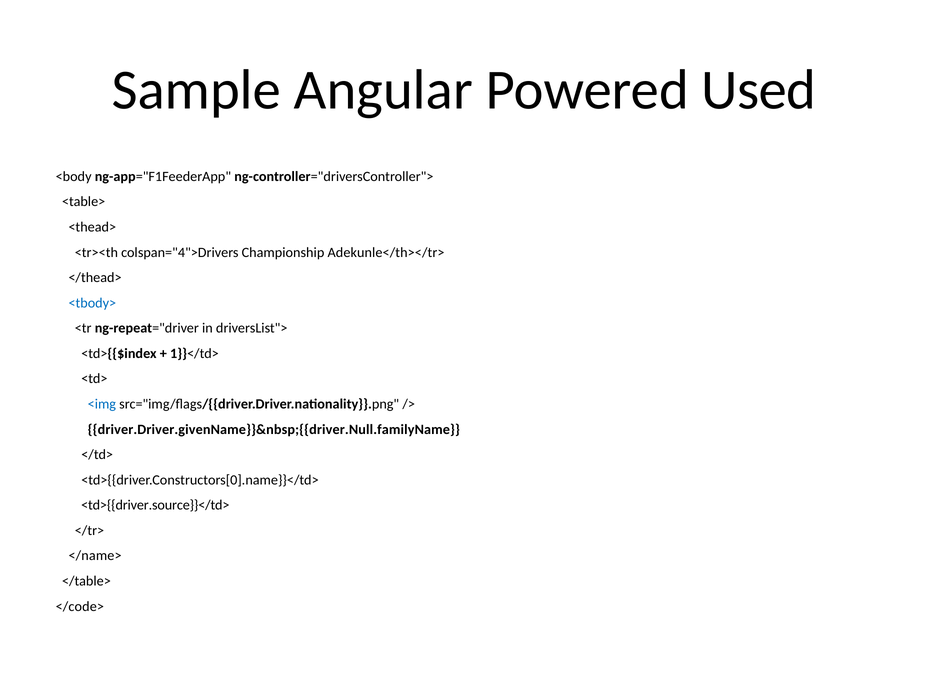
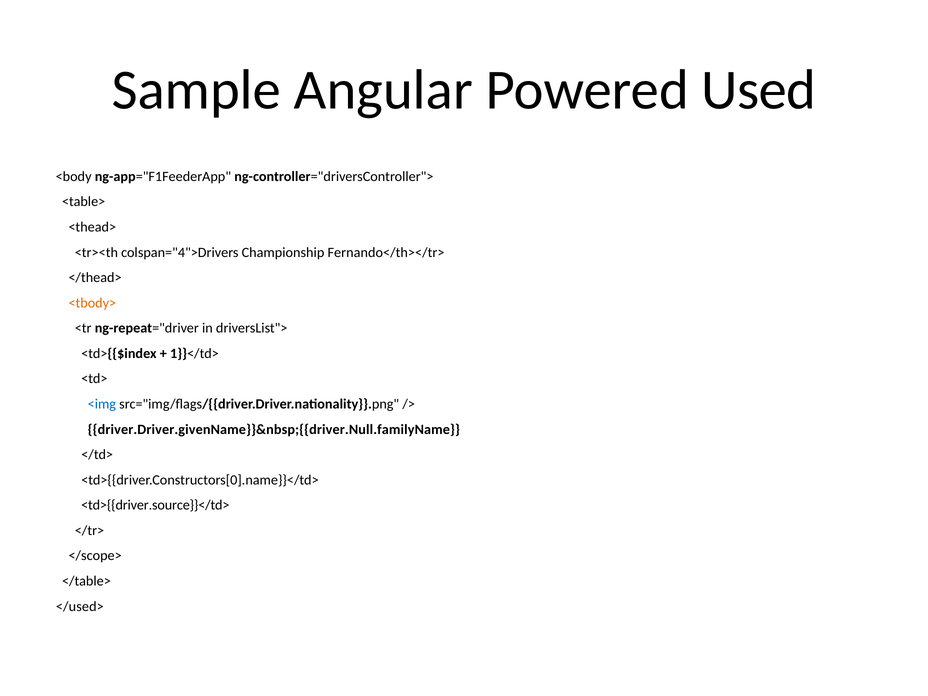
Adekunle</th></tr>: Adekunle</th></tr> -> Fernando</th></tr> (386, 252)
<tbody> colour: blue -> orange (92, 303)
</name>: </name> -> </scope> (95, 556)
</code>: </code> -> </used> (80, 606)
